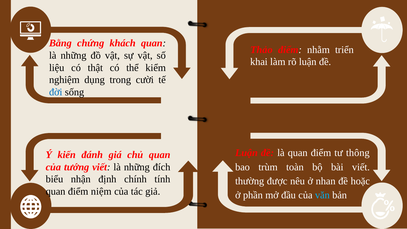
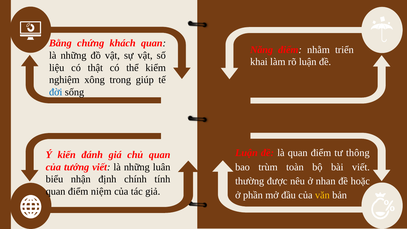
Thảo: Thảo -> Năng (262, 50)
dụng: dụng -> xông (95, 80)
cười: cười -> giúp (145, 80)
đích: đích -> luân (162, 167)
văn colour: light blue -> yellow (322, 195)
